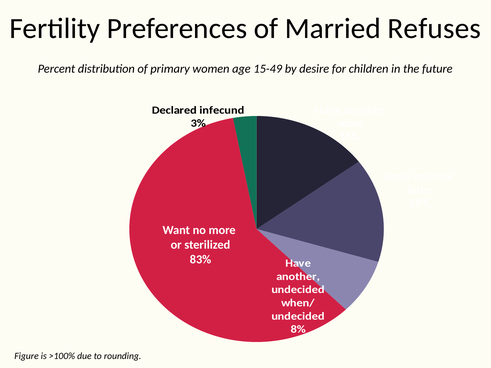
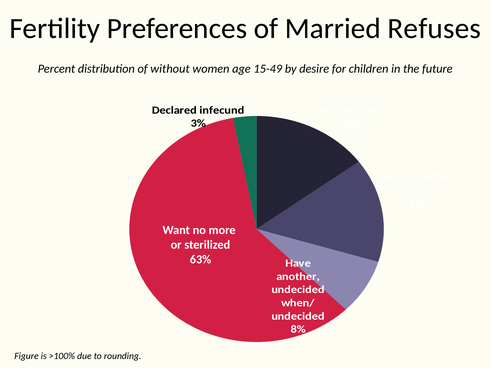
primary: primary -> without (170, 69)
83%: 83% -> 63% (200, 260)
